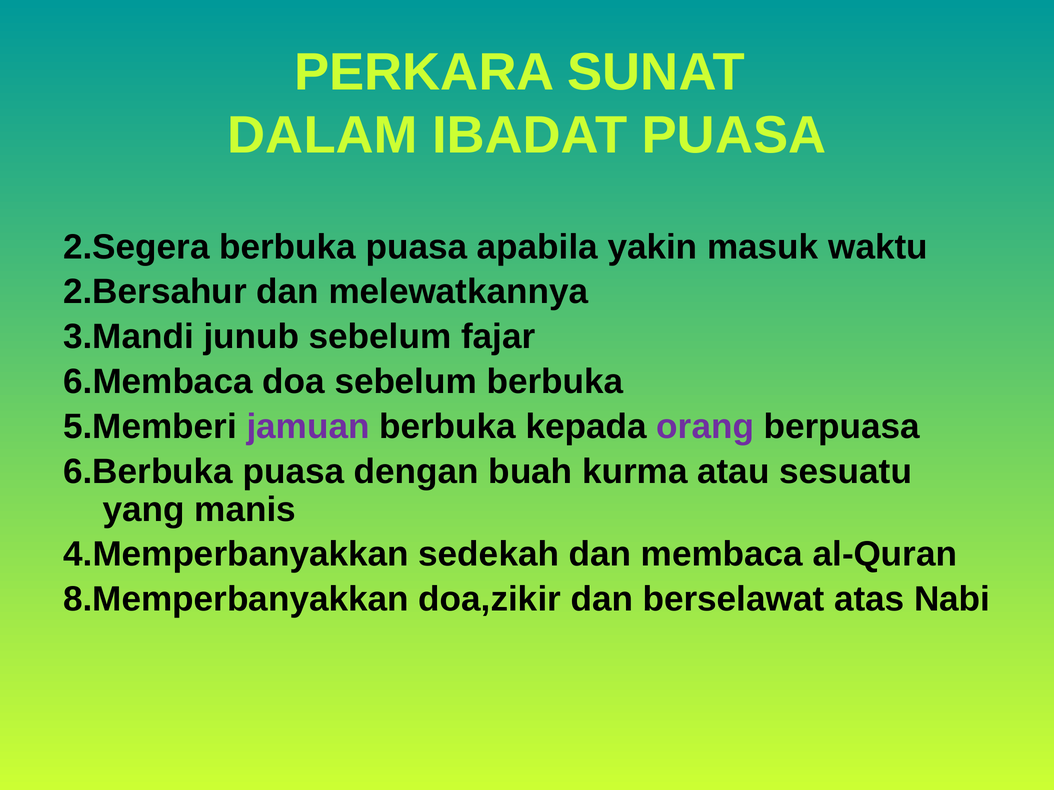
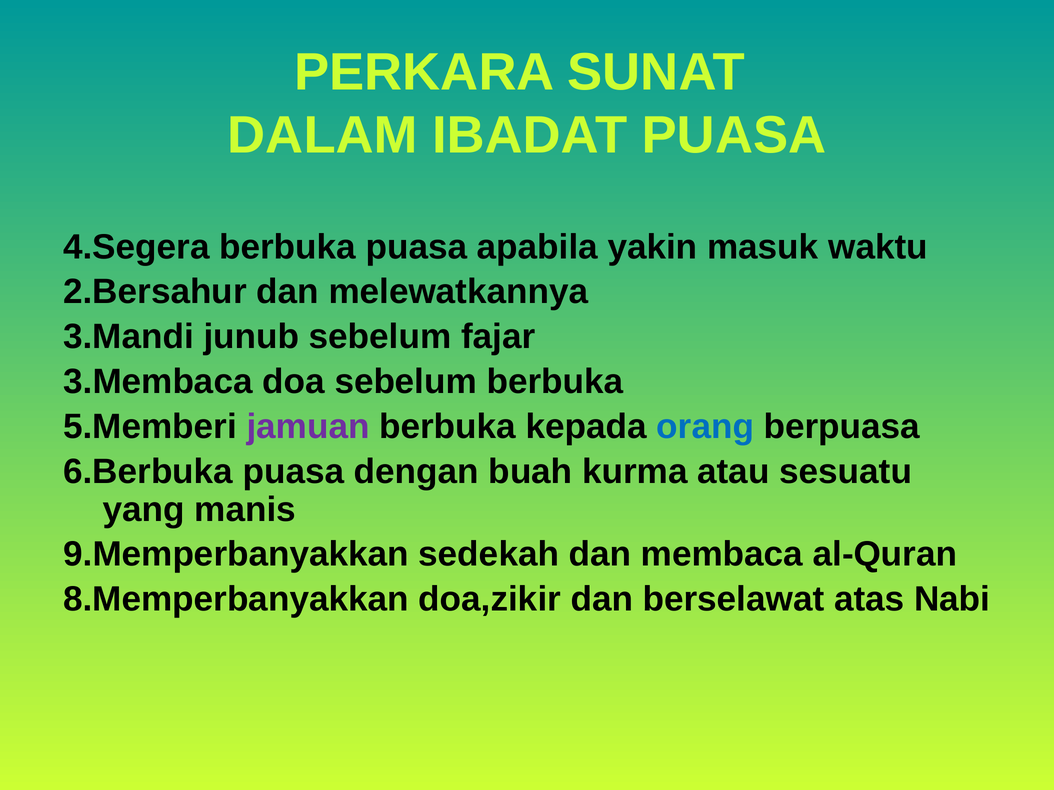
2.Segera: 2.Segera -> 4.Segera (136, 247)
6.Membaca: 6.Membaca -> 3.Membaca (158, 382)
orang colour: purple -> blue (705, 427)
4.Memperbanyakkan: 4.Memperbanyakkan -> 9.Memperbanyakkan (236, 555)
